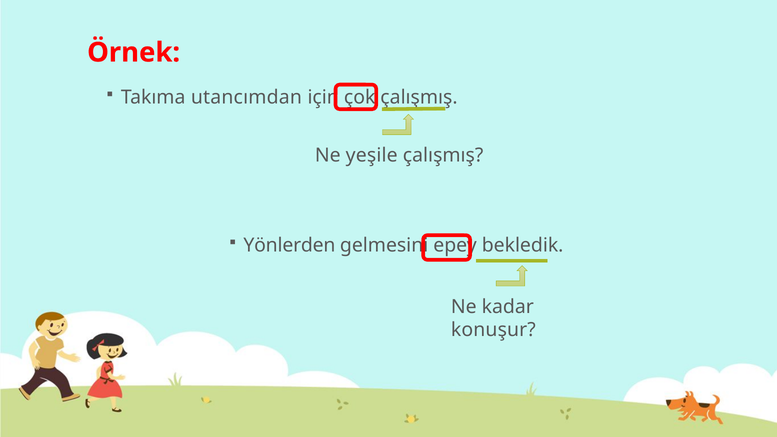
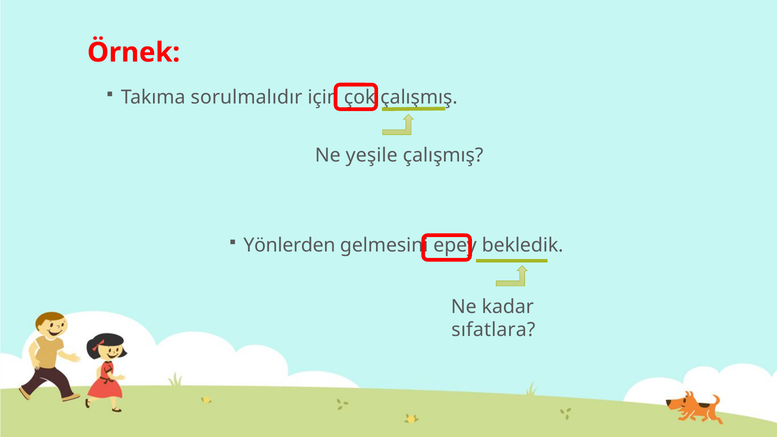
utancımdan: utancımdan -> sorulmalıdır (246, 97)
konuşur: konuşur -> sıfatlara (493, 330)
